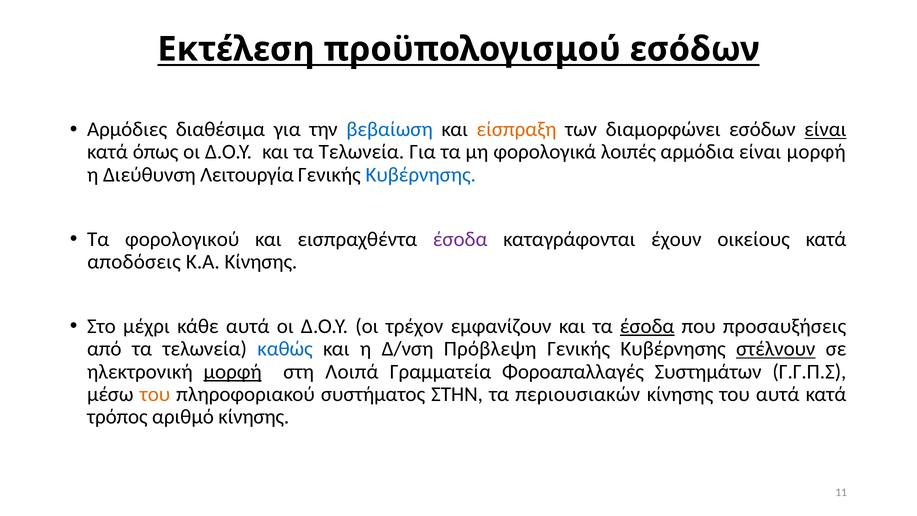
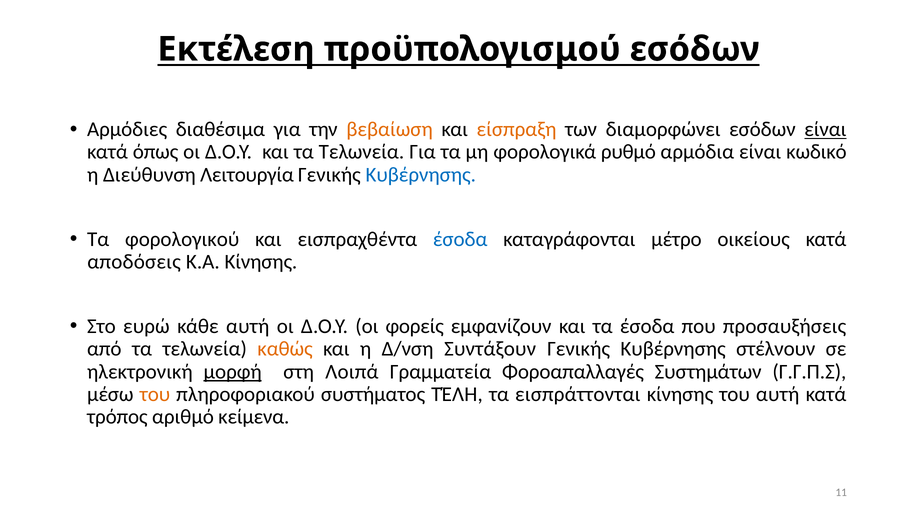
βεβαίωση colour: blue -> orange (390, 129)
λοιπές: λοιπές -> ρυθμό (628, 152)
είναι μορφή: μορφή -> κωδικό (816, 152)
έσοδα colour: purple -> blue (460, 239)
έχουν: έχουν -> μέτρο (676, 239)
μέχρι: μέχρι -> ευρώ (146, 326)
κάθε αυτά: αυτά -> αυτή (248, 326)
τρέχον: τρέχον -> φορείς (415, 326)
έσοδα underline: present -> none (647, 326)
καθώς colour: blue -> orange (285, 349)
Πρόβλεψη: Πρόβλεψη -> Συντάξουν (490, 349)
στέλνουν underline: present -> none (776, 349)
ΣΤΗΝ: ΣΤΗΝ -> ΤΈΛΗ (457, 394)
περιουσιακών: περιουσιακών -> εισπράττονται (578, 394)
του αυτά: αυτά -> αυτή (778, 394)
αριθμό κίνησης: κίνησης -> κείμενα (254, 417)
